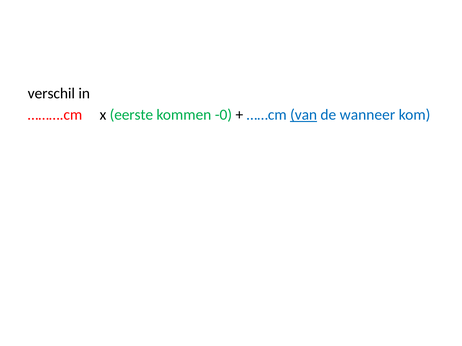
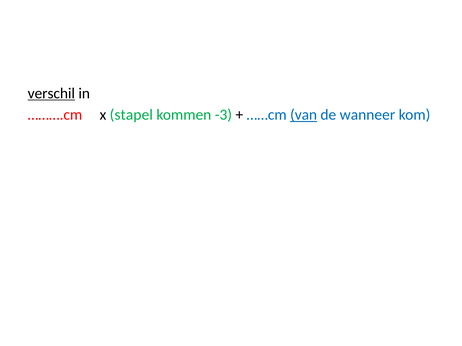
verschil underline: none -> present (51, 93)
eerste: eerste -> stapel (131, 115)
-0: -0 -> -3 (223, 115)
